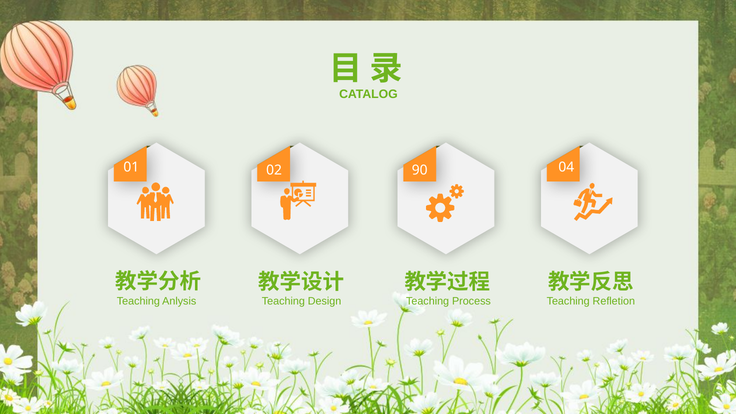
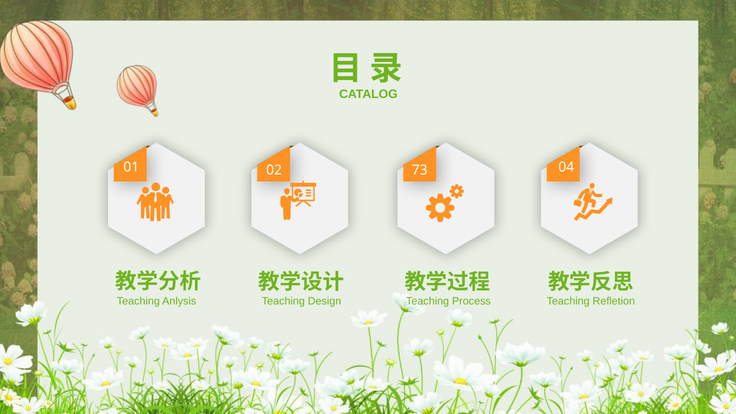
90: 90 -> 73 (420, 170)
